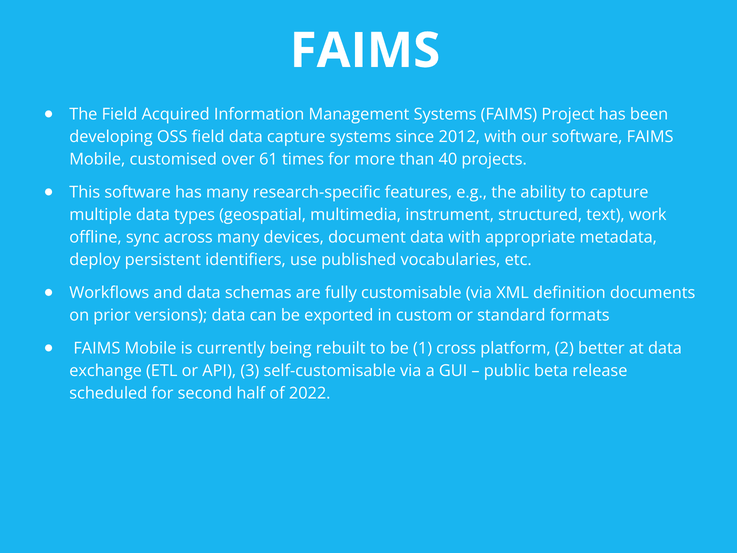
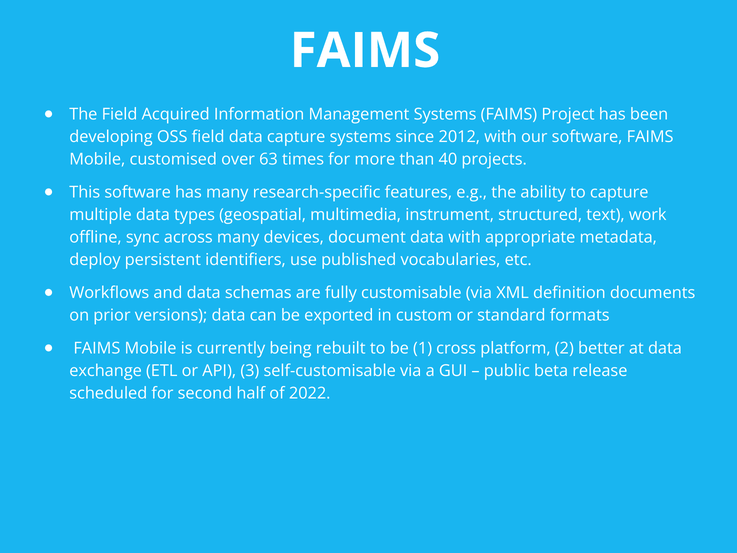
61: 61 -> 63 (269, 159)
